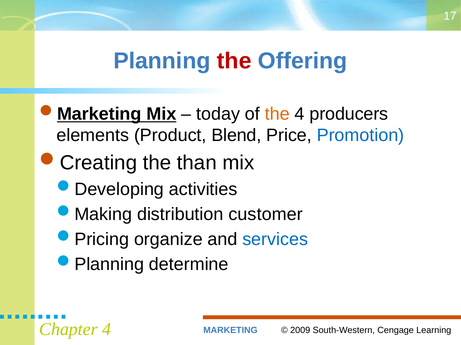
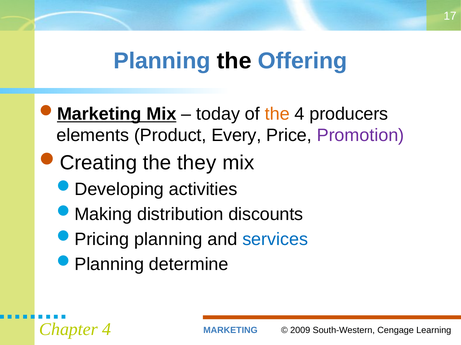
the colour: red -> black (234, 61)
Blend: Blend -> Every (236, 136)
Promotion colour: blue -> purple (361, 136)
than: than -> they (197, 163)
customer: customer -> discounts (266, 215)
organize: organize -> planning (168, 240)
